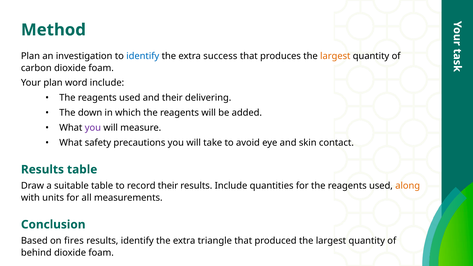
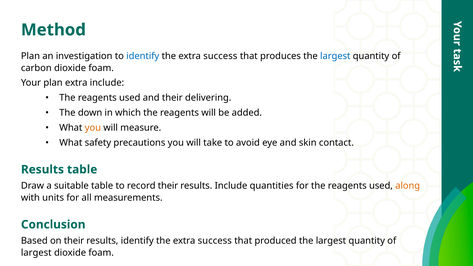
largest colour: orange -> blue (335, 56)
plan word: word -> extra (76, 83)
you colour: purple -> orange (93, 128)
on fires: fires -> their (74, 241)
triangle: triangle -> success (215, 241)
behind: behind -> largest (36, 253)
